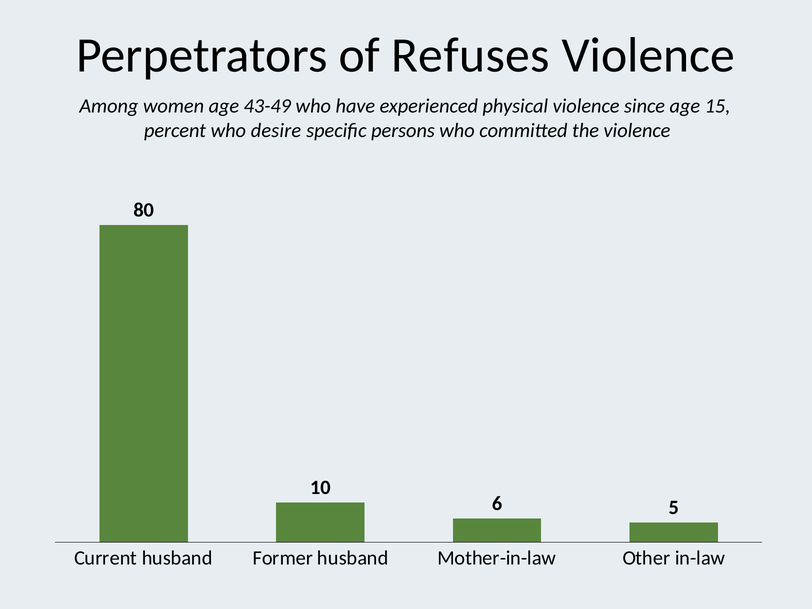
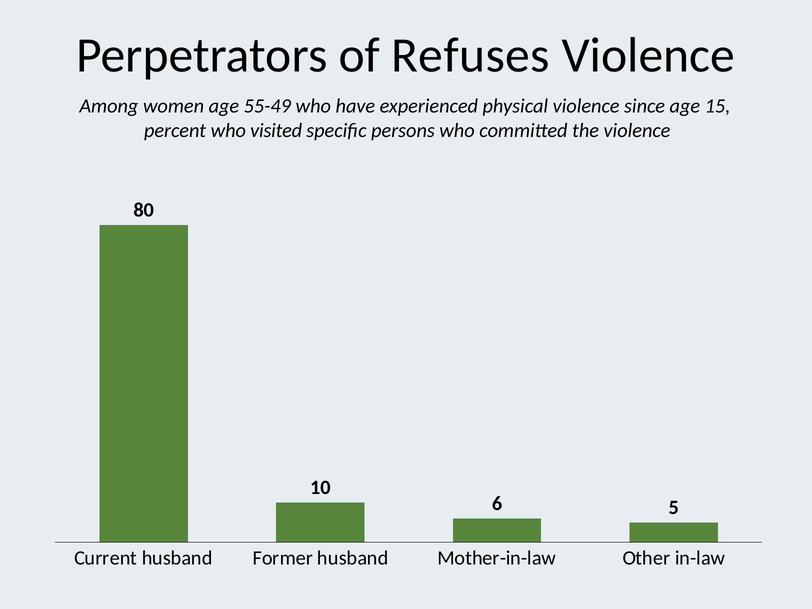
43-49: 43-49 -> 55-49 (267, 106)
desire: desire -> visited (276, 130)
